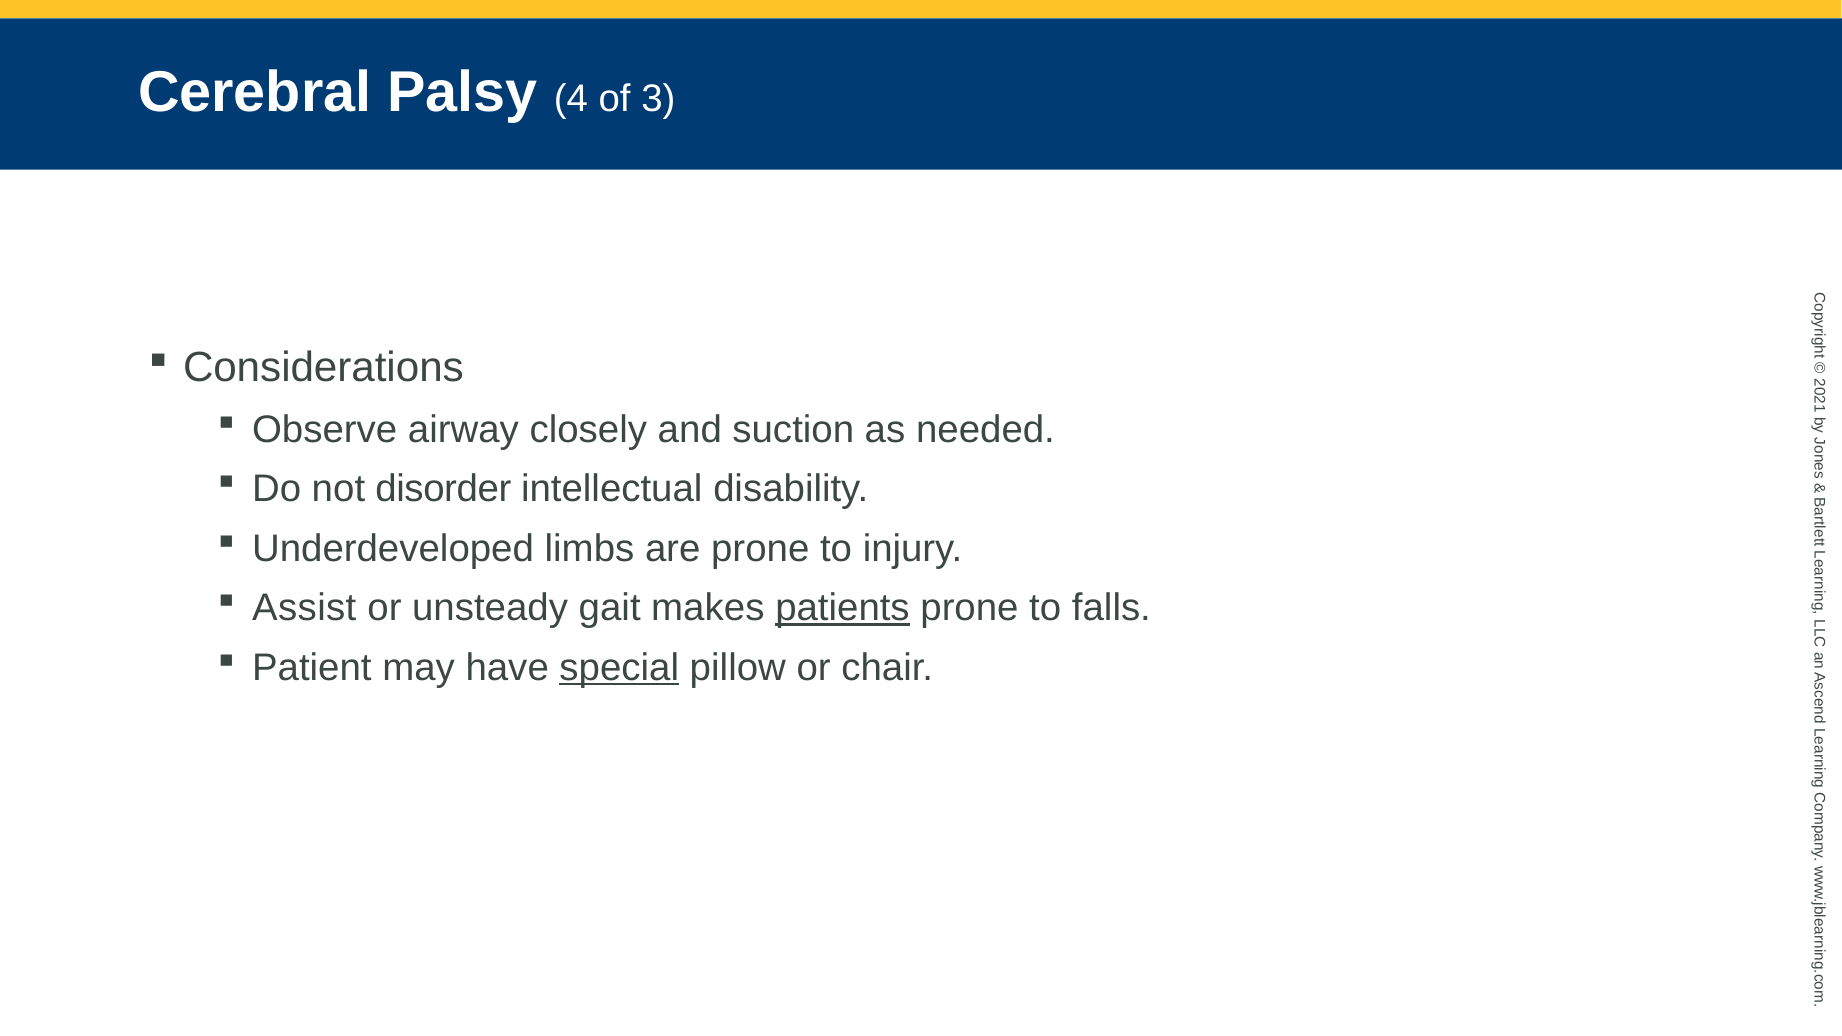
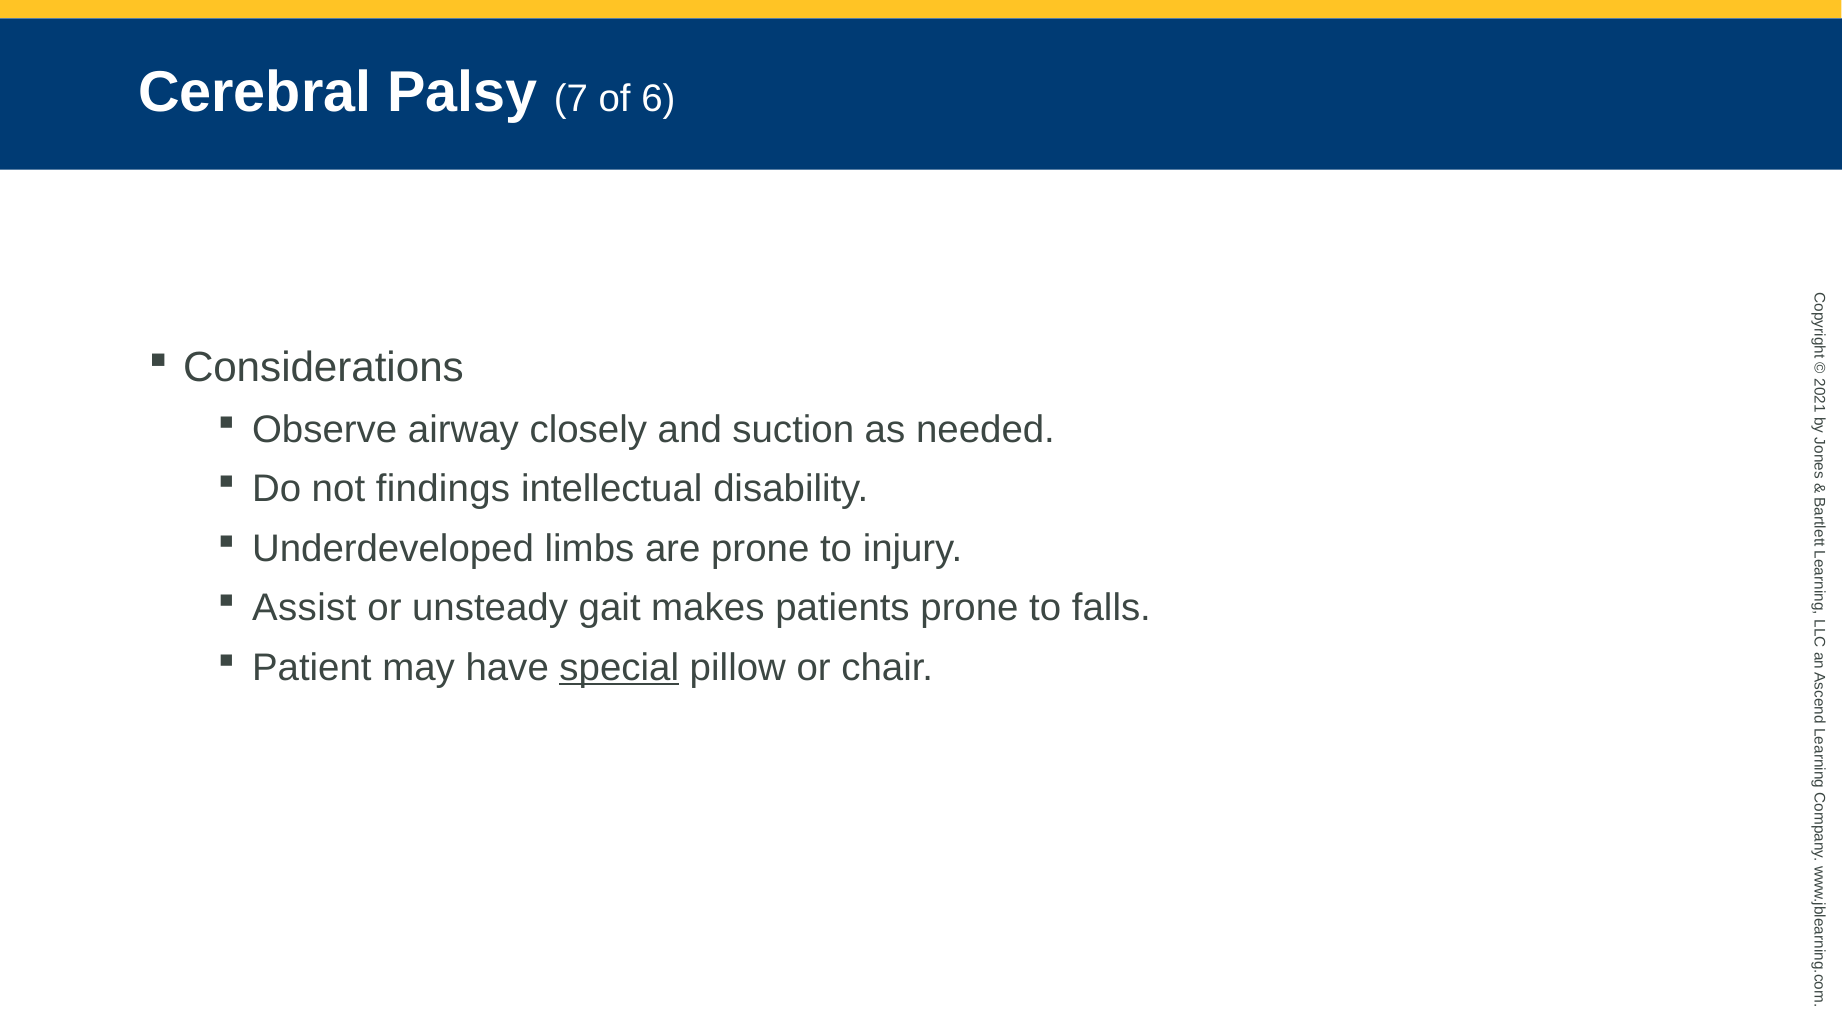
4: 4 -> 7 (571, 99)
3: 3 -> 6 (658, 99)
disorder: disorder -> findings (443, 489)
patients underline: present -> none (842, 608)
